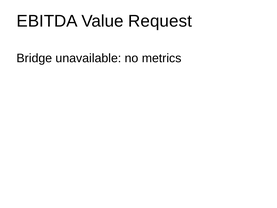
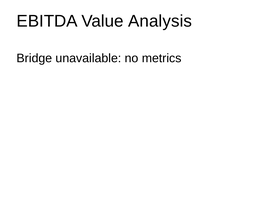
Request: Request -> Analysis (160, 21)
